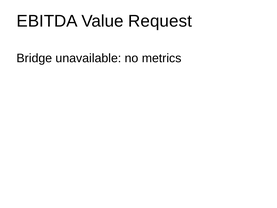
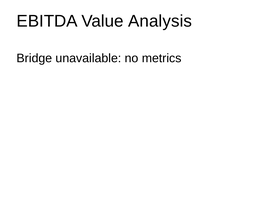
Request: Request -> Analysis (160, 21)
